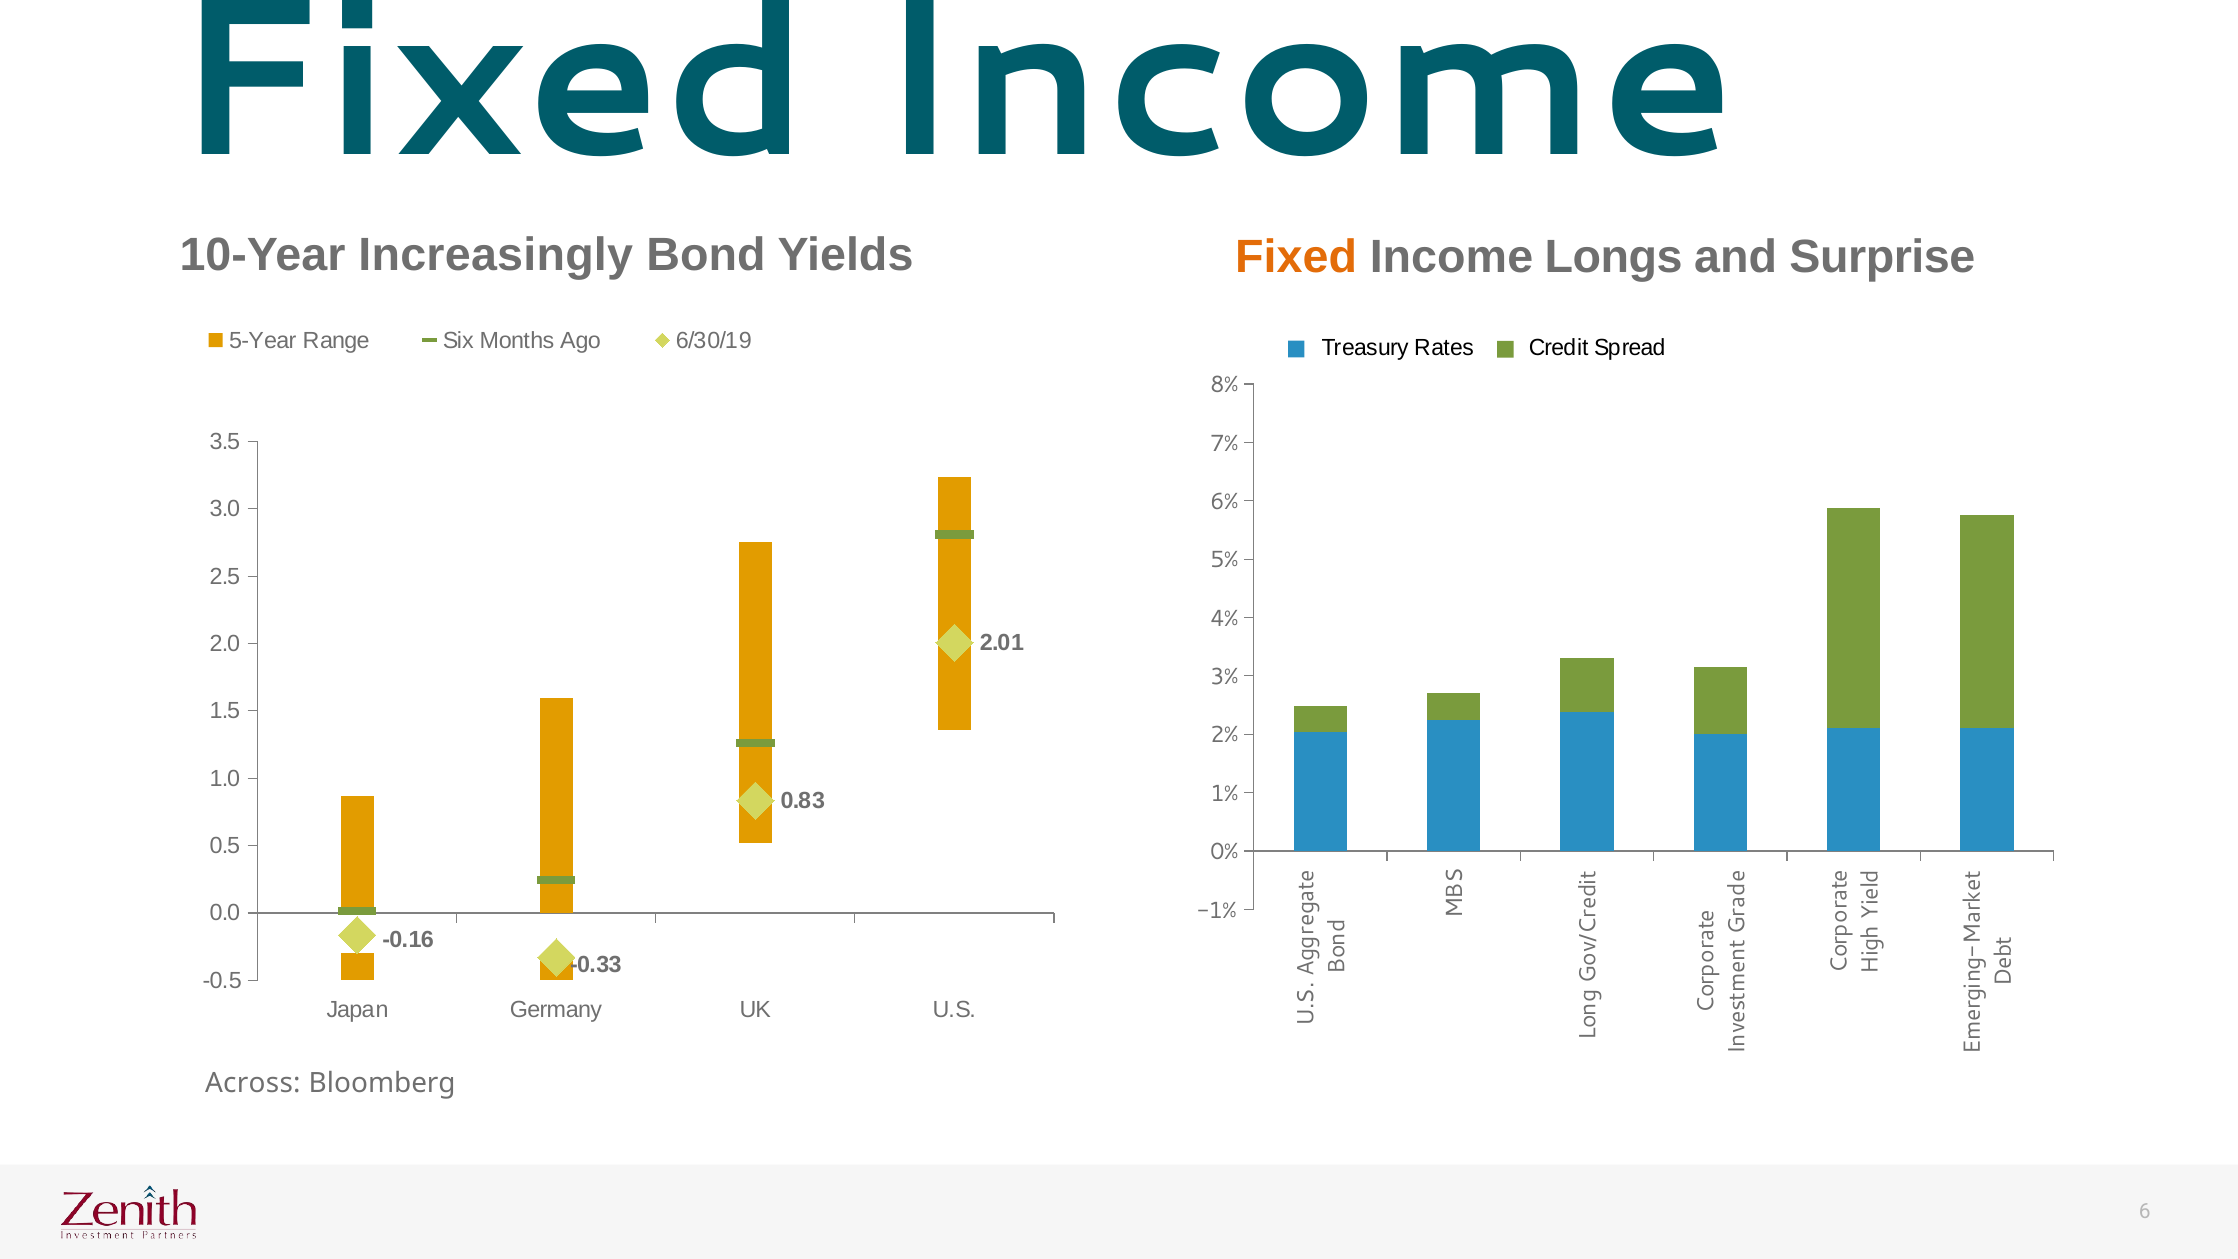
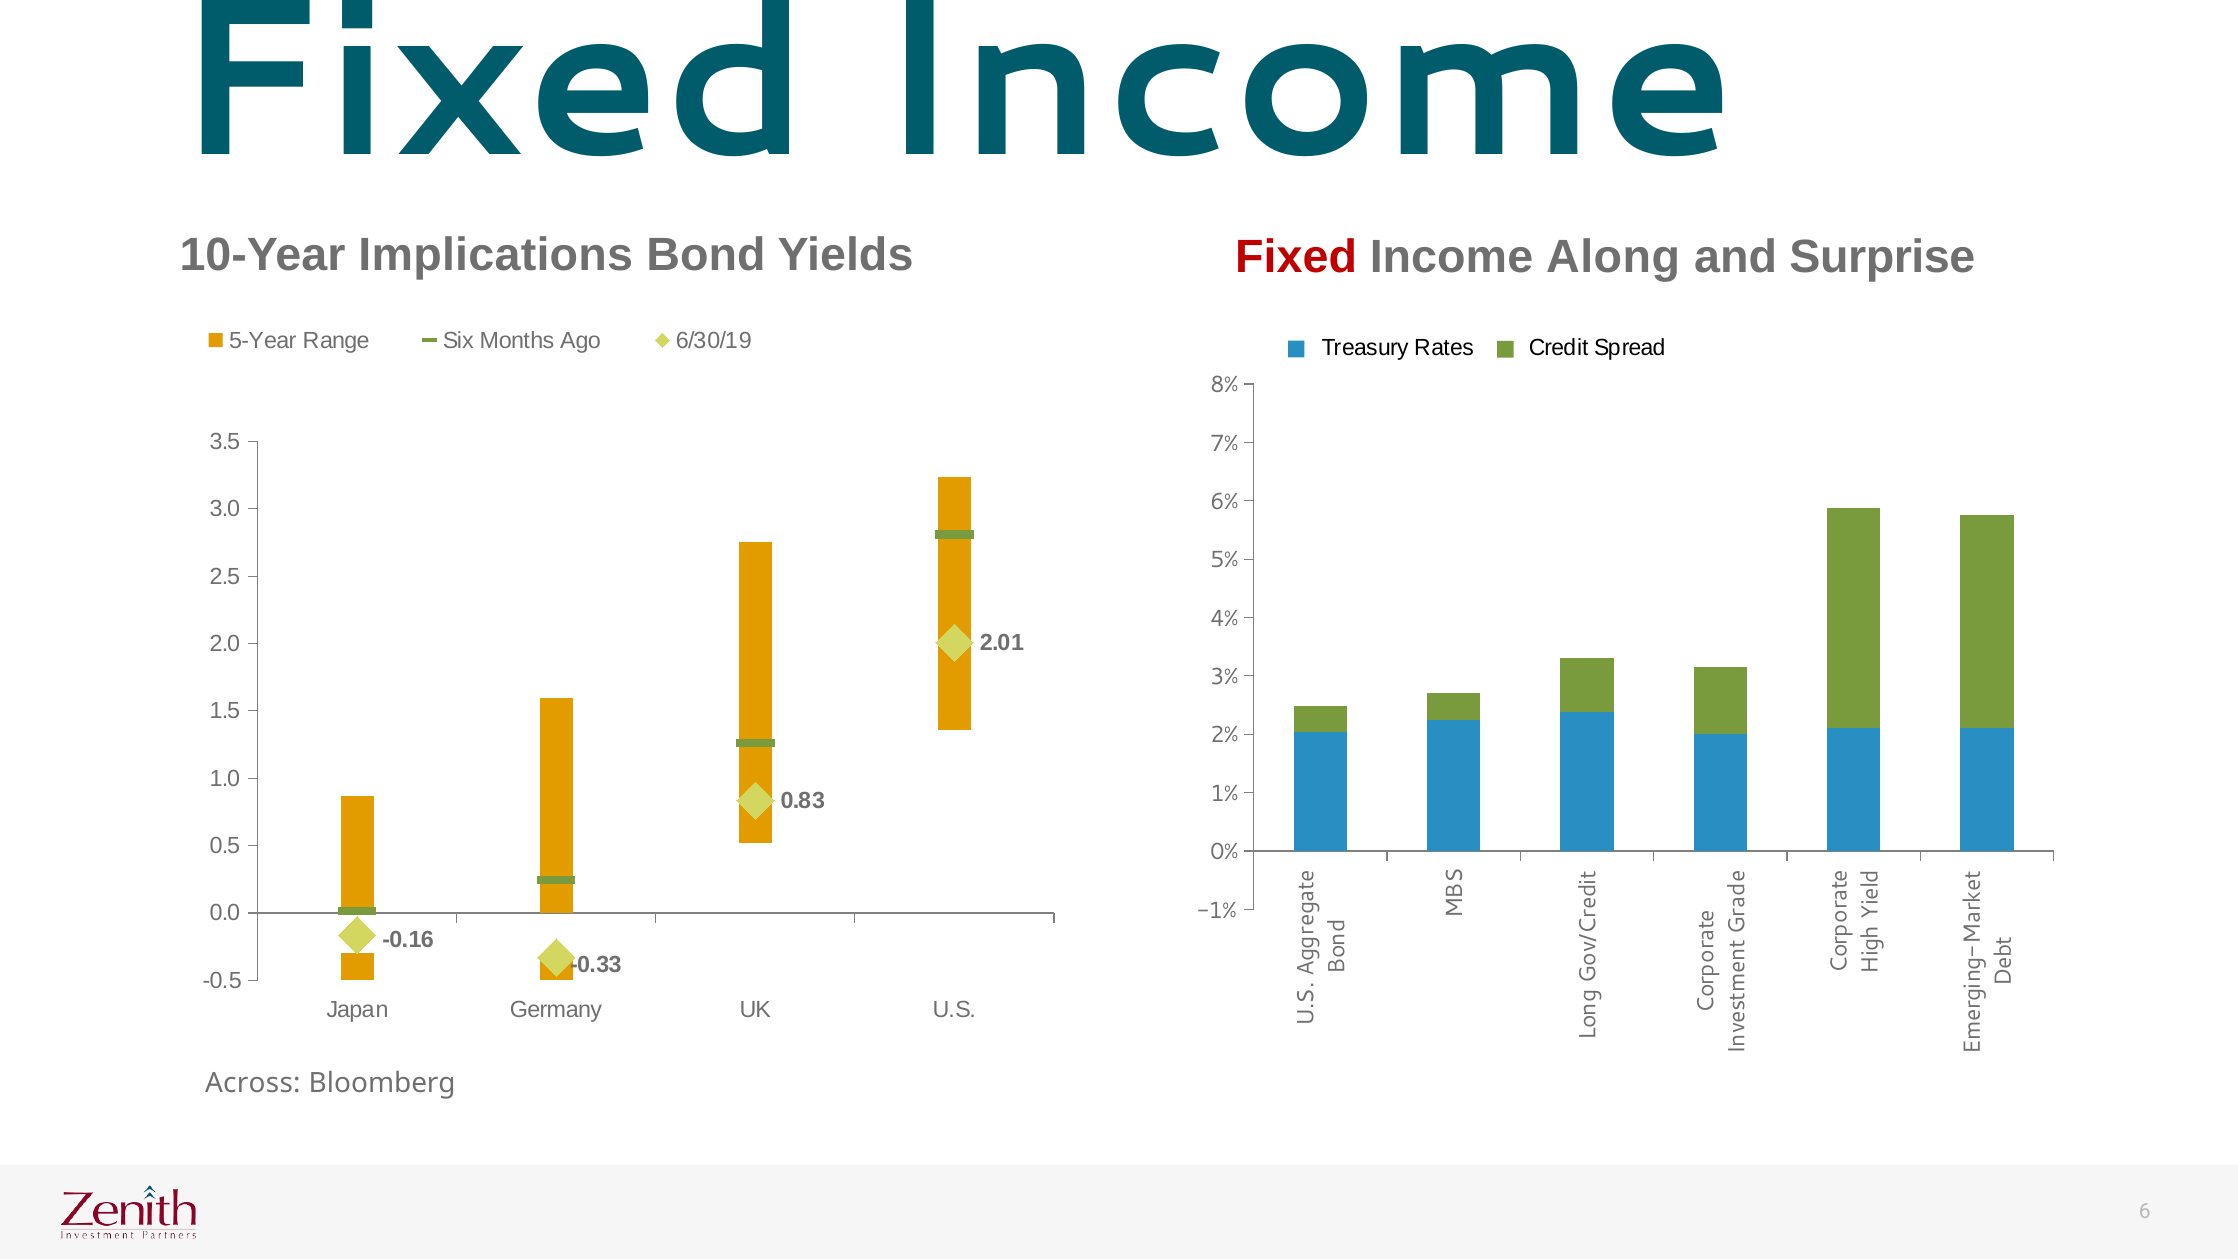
Increasingly: Increasingly -> Implications (496, 255)
Fixed colour: orange -> red (1296, 257)
Longs: Longs -> Along (1613, 257)
